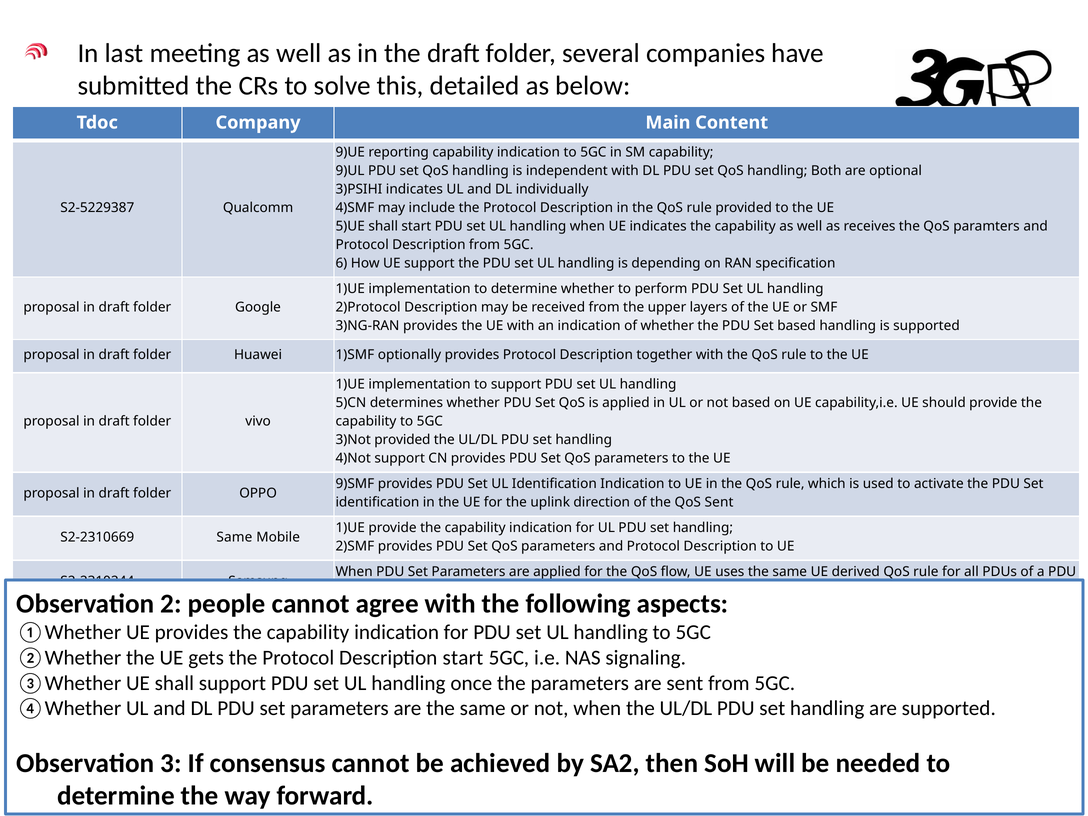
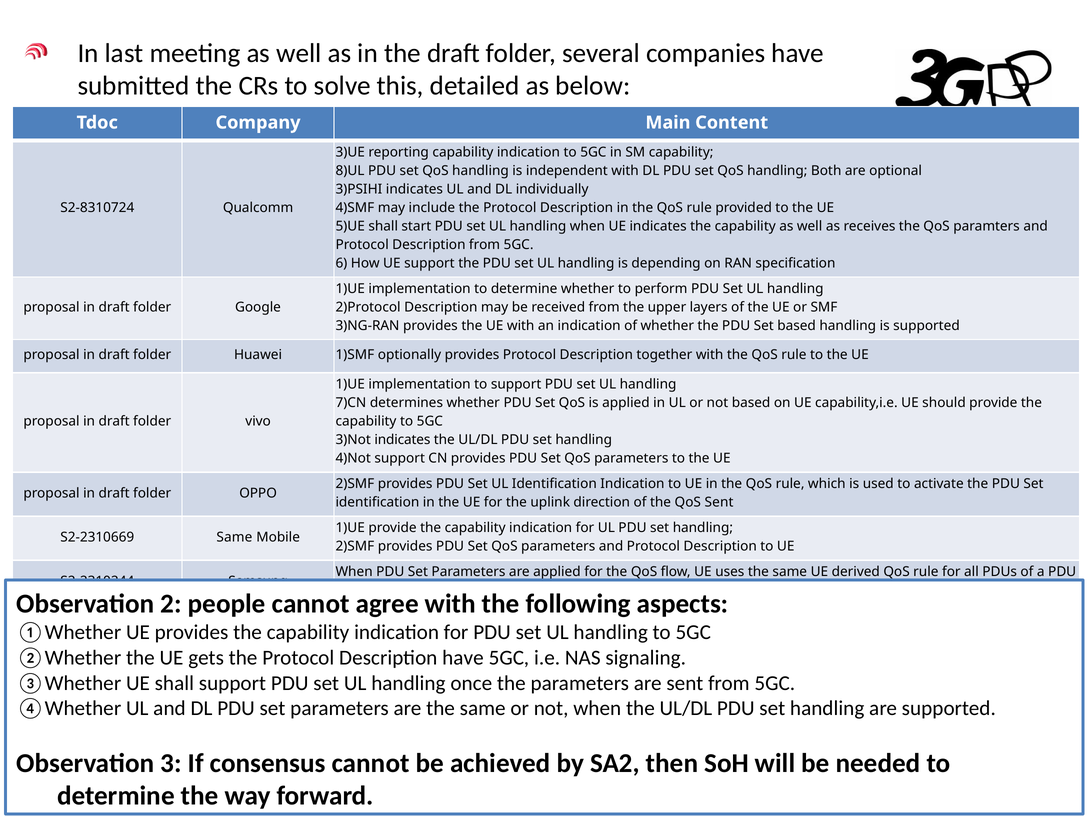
9)UE: 9)UE -> 3)UE (350, 152)
9)UL: 9)UL -> 8)UL (350, 171)
S2-5229387: S2-5229387 -> S2-8310724 (97, 208)
5)CN: 5)CN -> 7)CN (351, 403)
3)Not provided: provided -> indicates (402, 440)
9)SMF: 9)SMF -> 2)SMF (355, 484)
Description start: start -> have (463, 658)
